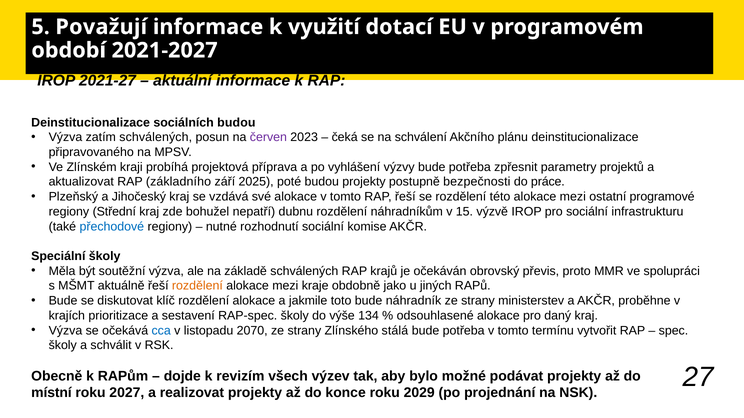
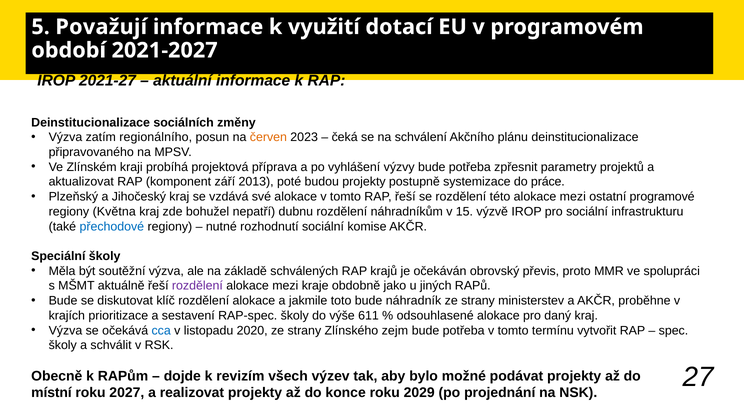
sociálních budou: budou -> změny (236, 123)
zatím schválených: schválených -> regionálního (156, 137)
červen colour: purple -> orange (268, 137)
základního: základního -> komponent (179, 182)
2025: 2025 -> 2013 (256, 182)
bezpečnosti: bezpečnosti -> systemizace (477, 182)
Střední: Střední -> Května (114, 212)
rozdělení colour: orange -> purple (197, 286)
134: 134 -> 611 (369, 316)
2070: 2070 -> 2020 (252, 331)
stálá: stálá -> zejm (395, 331)
